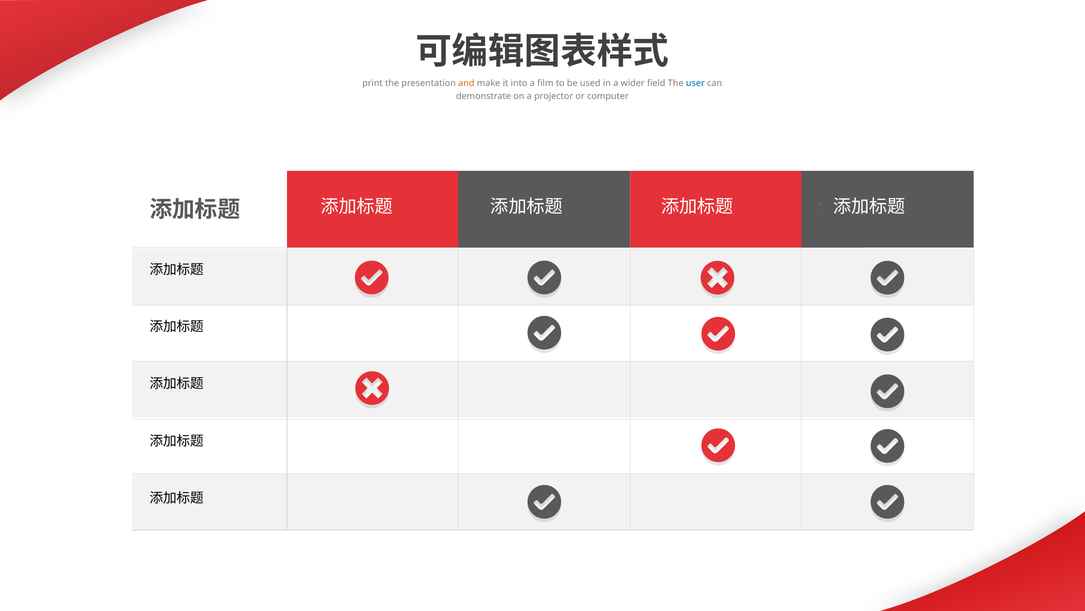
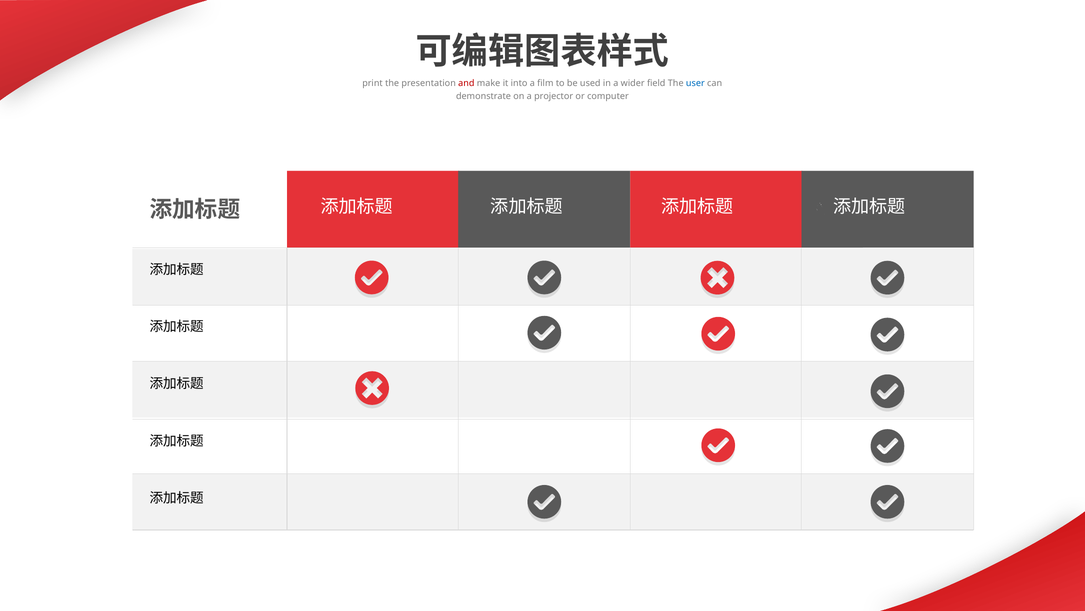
and colour: orange -> red (466, 83)
